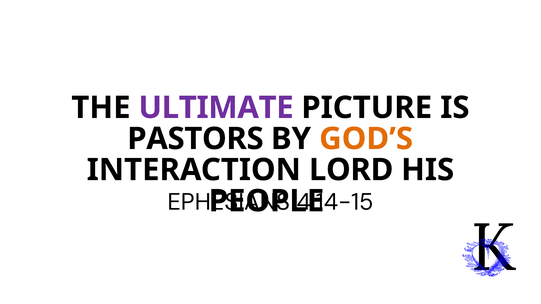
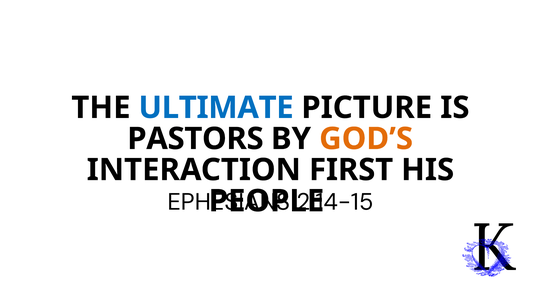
ULTIMATE colour: purple -> blue (216, 108)
LORD: LORD -> FIRST (351, 170)
4:14-15: 4:14-15 -> 2:14-15 (335, 202)
